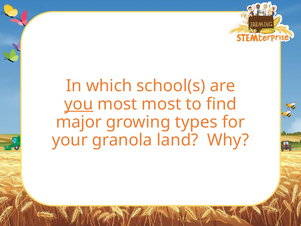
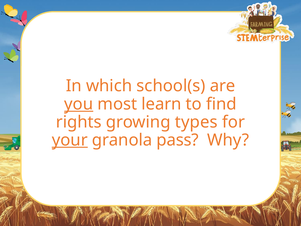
most most: most -> learn (161, 104)
major: major -> rights (79, 122)
your underline: none -> present (70, 140)
land: land -> pass (178, 140)
